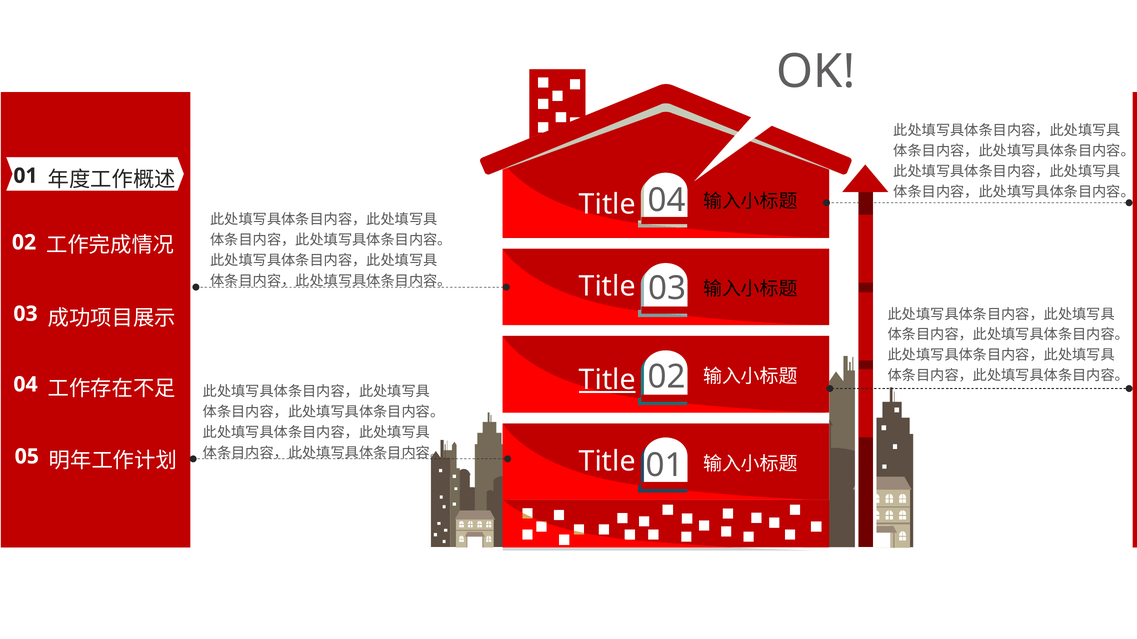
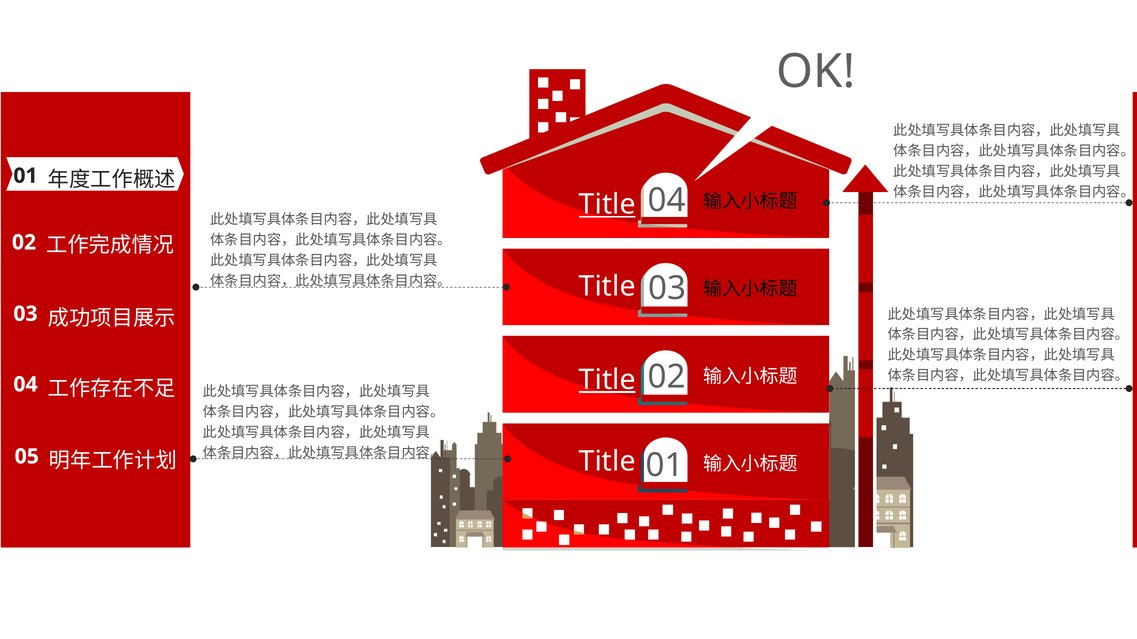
Title underline: none -> present (607, 205)
